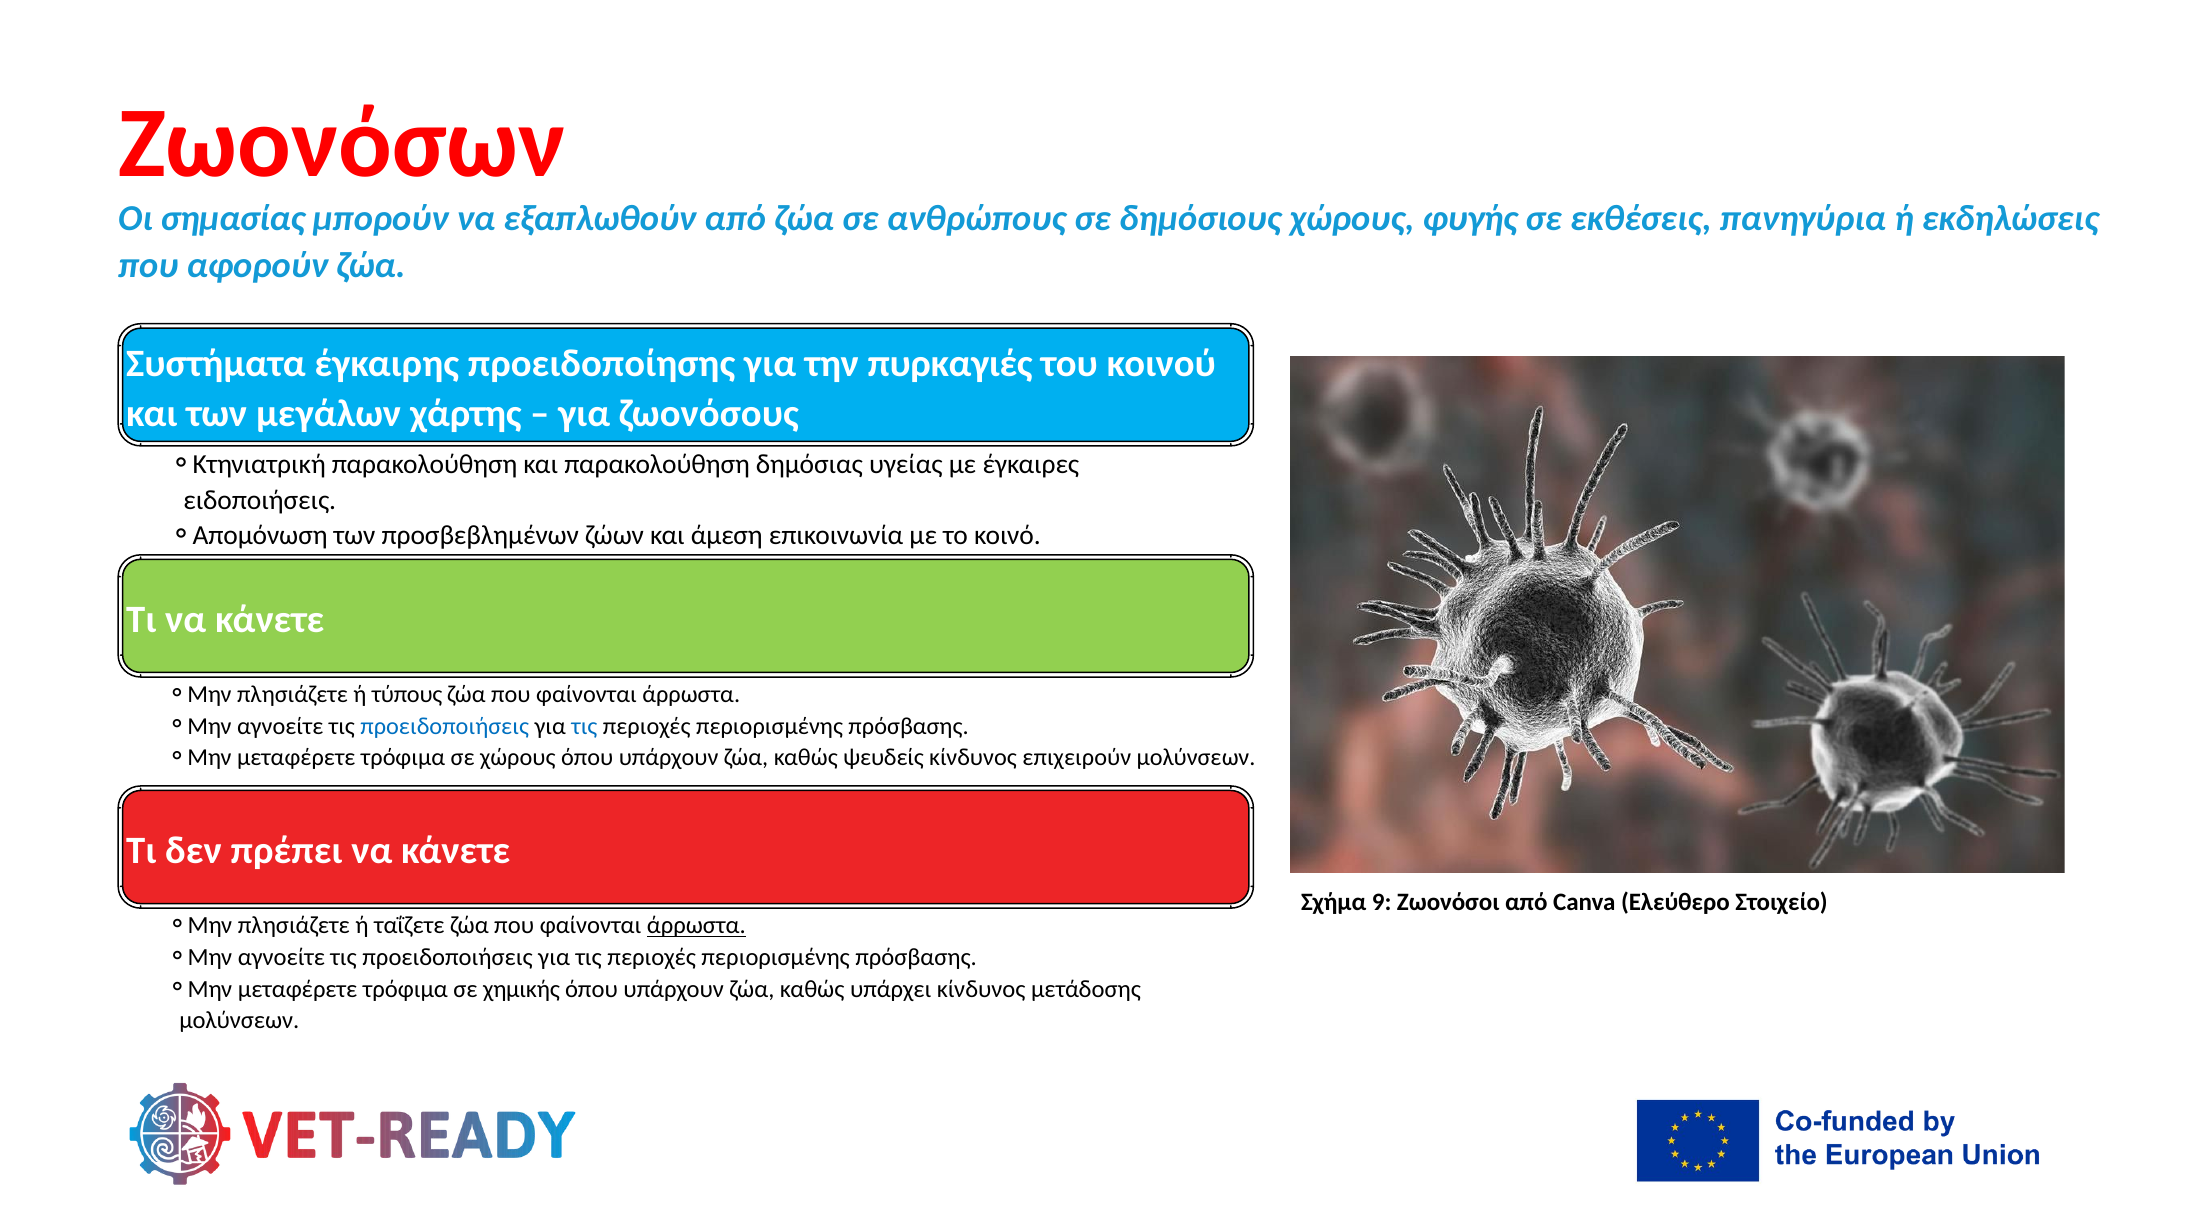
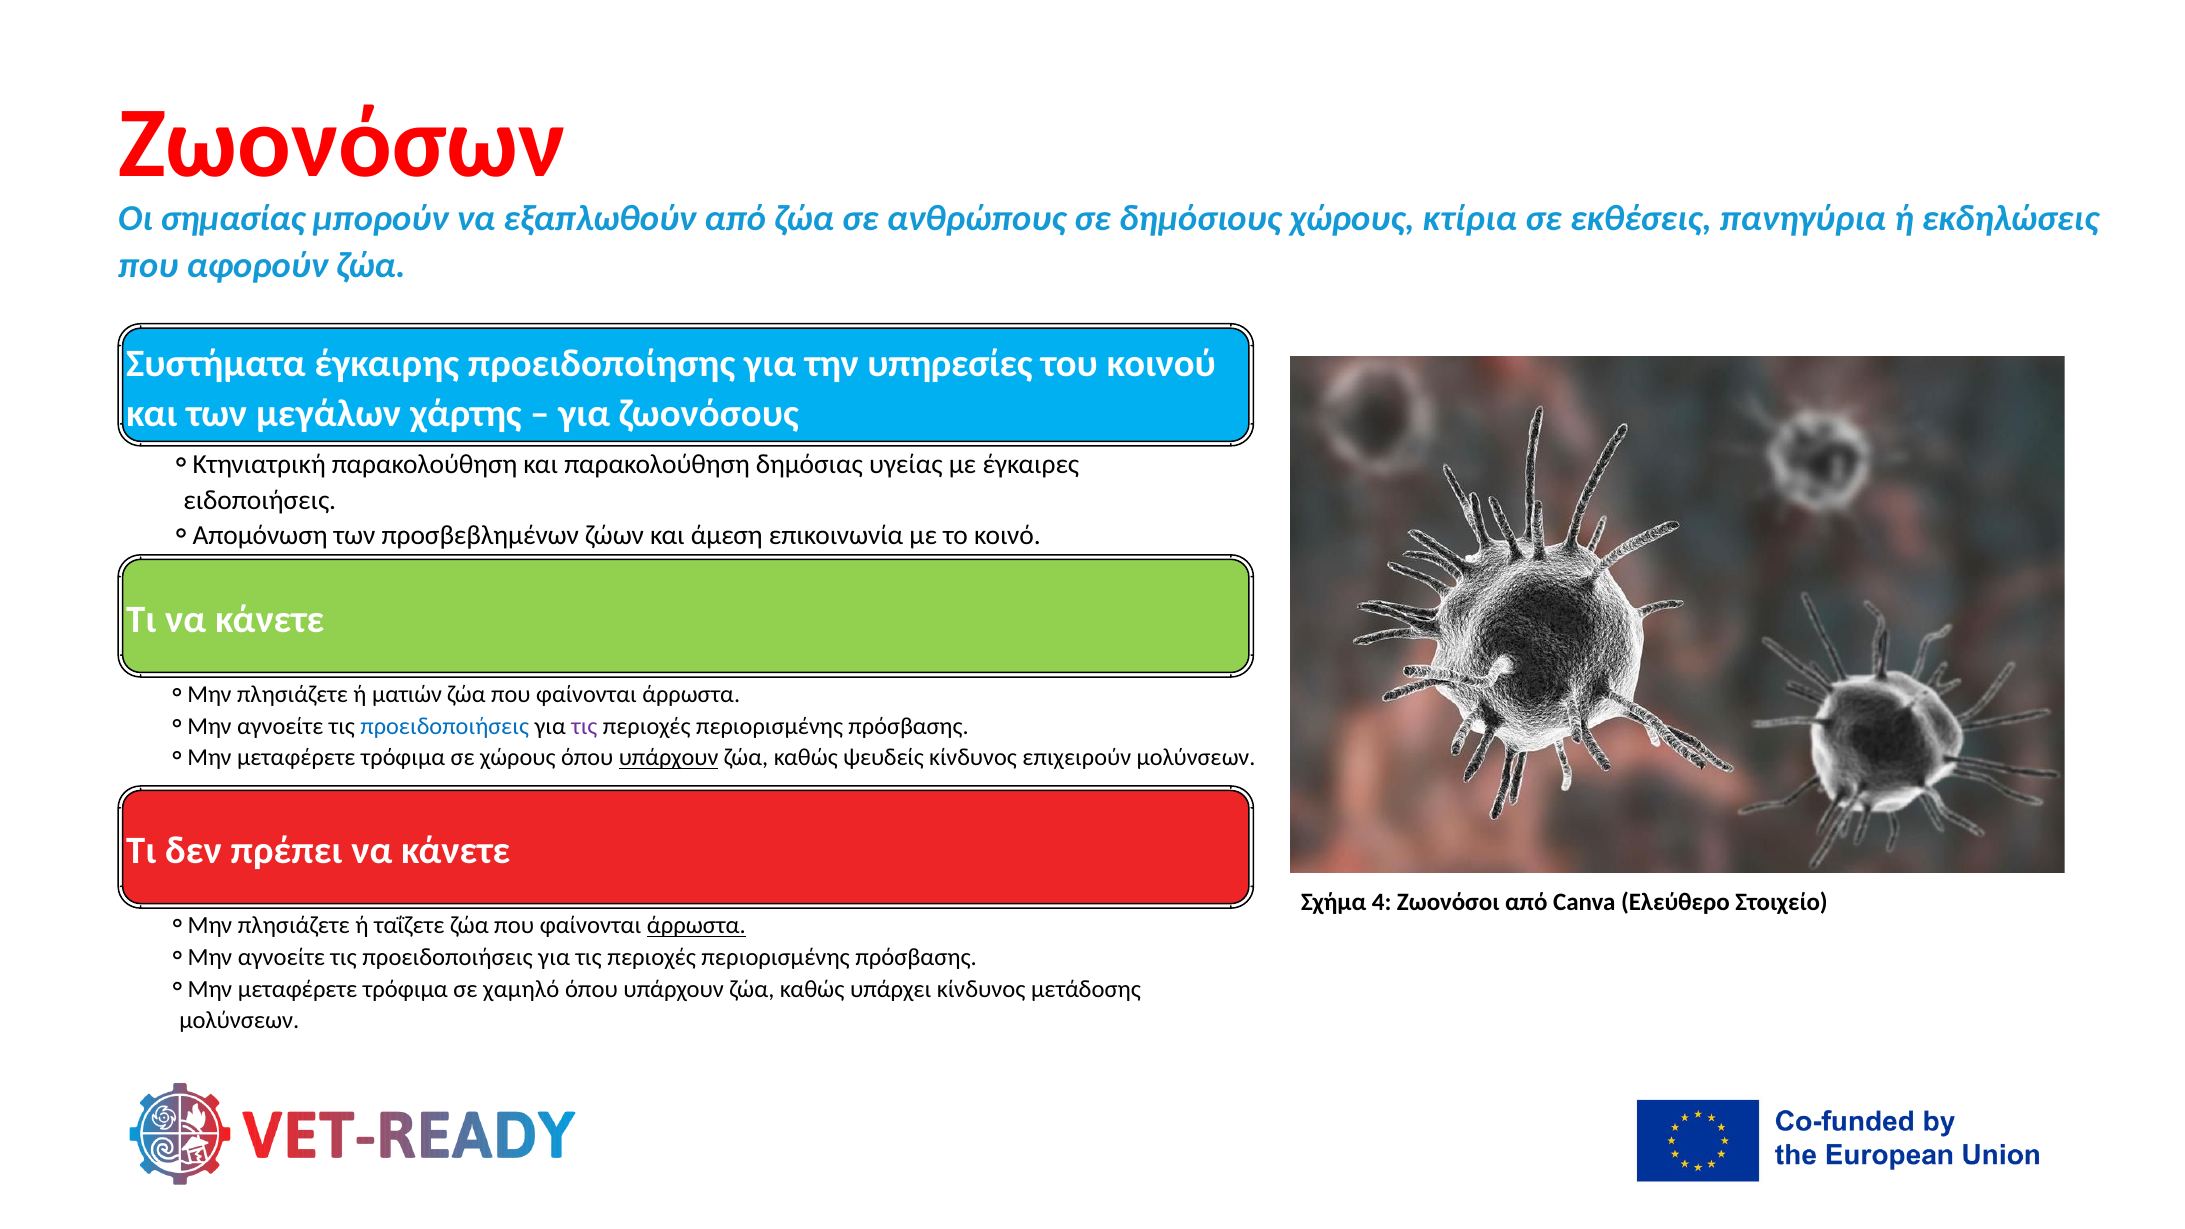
φυγής: φυγής -> κτίρια (1470, 219)
πυρκαγιές: πυρκαγιές -> υπηρεσίες (950, 363)
τύπους: τύπους -> ματιών (407, 695)
τις colour: blue -> purple (584, 726)
υπάρχουν underline: none -> present (669, 758)
9: 9 -> 4 (1382, 902)
χημικής: χημικής -> χαμηλό (521, 989)
